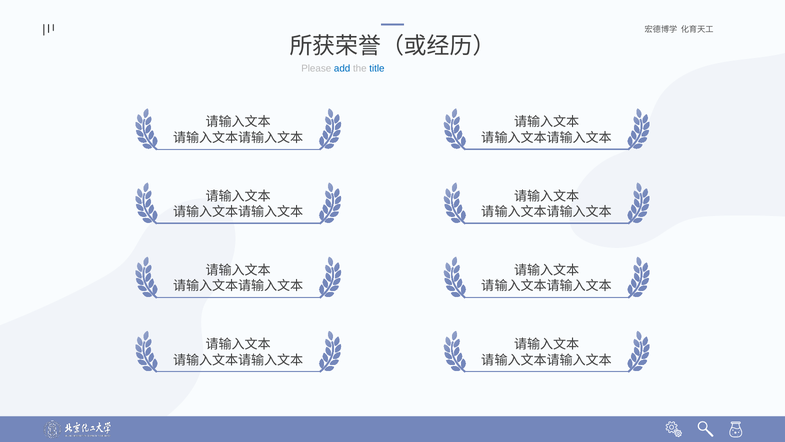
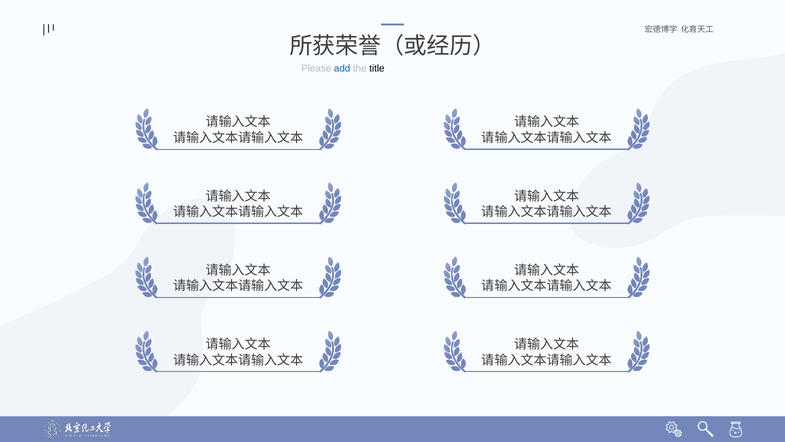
title colour: blue -> black (377, 68)
